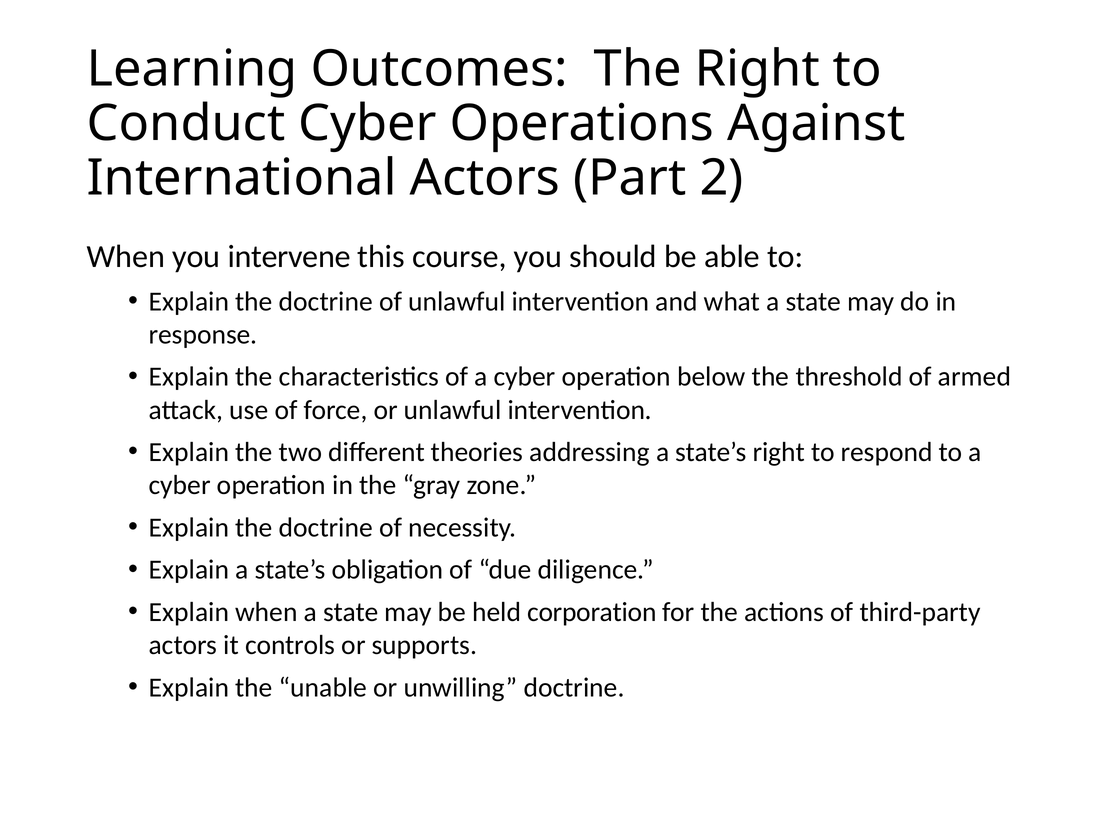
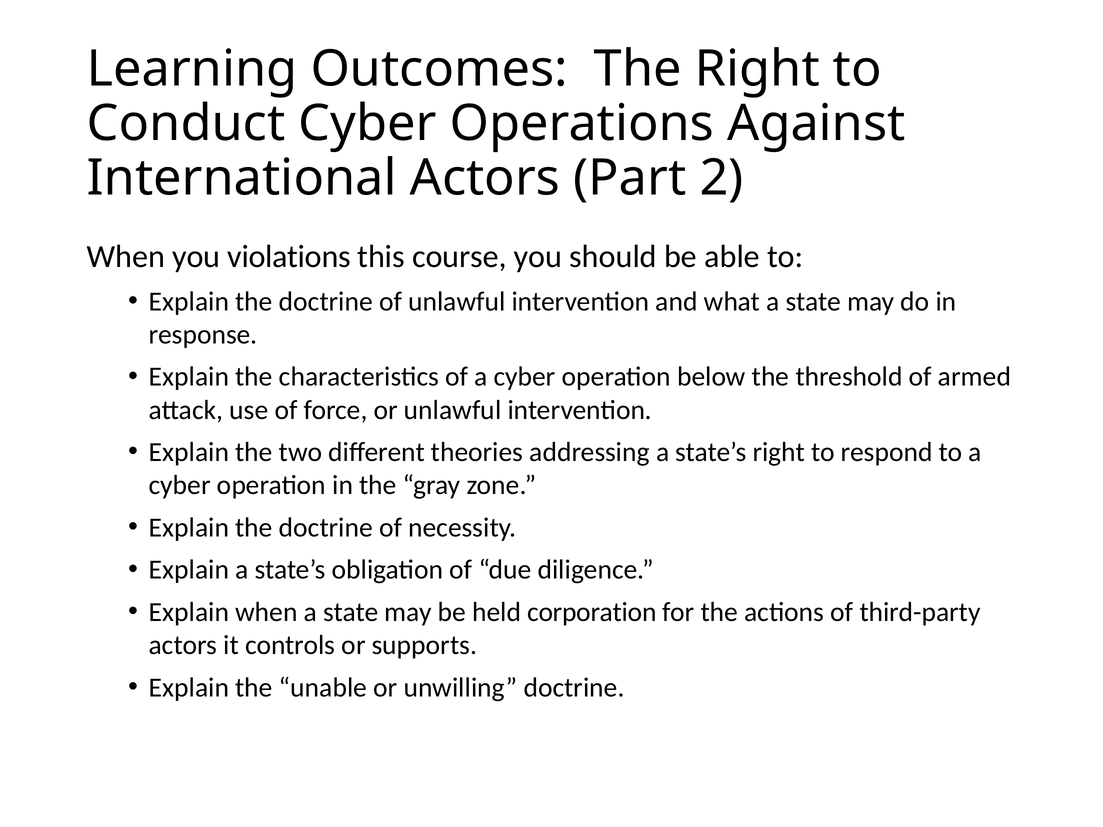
intervene: intervene -> violations (289, 257)
